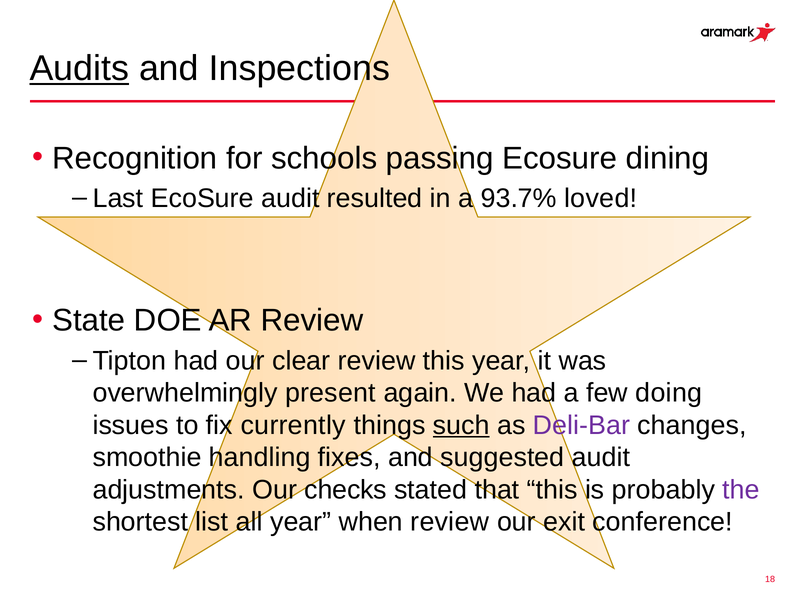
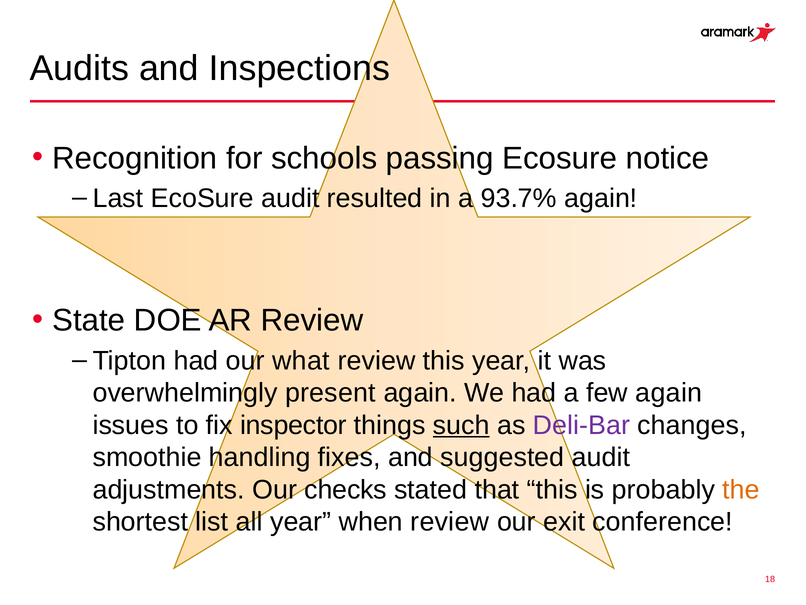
Audits underline: present -> none (79, 68)
dining: dining -> notice (668, 158)
93.7% loved: loved -> again (601, 198)
clear: clear -> what (301, 360)
few doing: doing -> again (669, 393)
currently: currently -> inspector (293, 425)
the colour: purple -> orange (741, 489)
